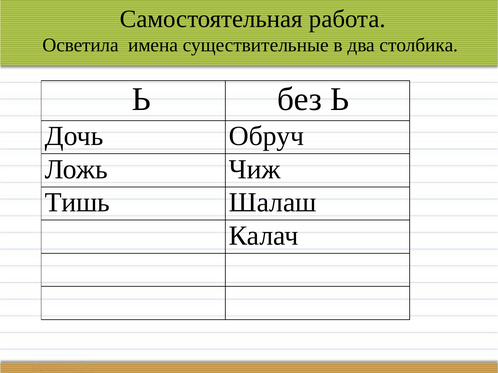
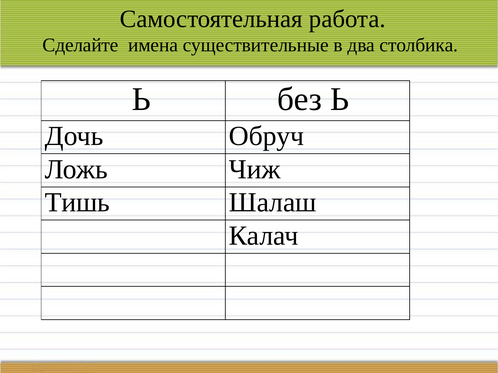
Осветила: Осветила -> Сделайте (81, 45)
